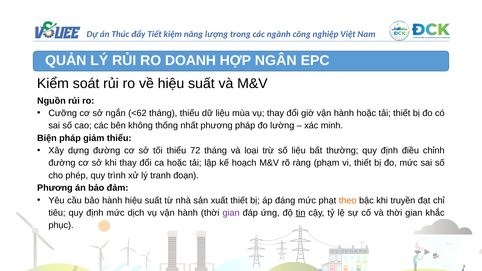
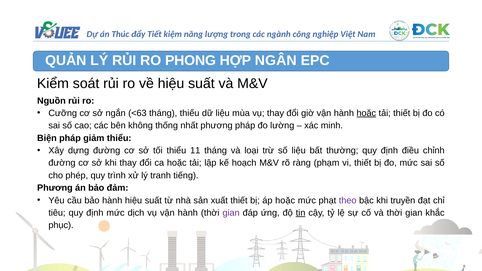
DOANH: DOANH -> PHONG (190, 60)
<62: <62 -> <63 (137, 113)
hoặc underline: none -> present (366, 113)
72: 72 -> 11 (195, 151)
đoạn: đoạn -> tiếng (186, 176)
áp đáng: đáng -> hoặc (285, 200)
theo colour: orange -> purple (348, 200)
